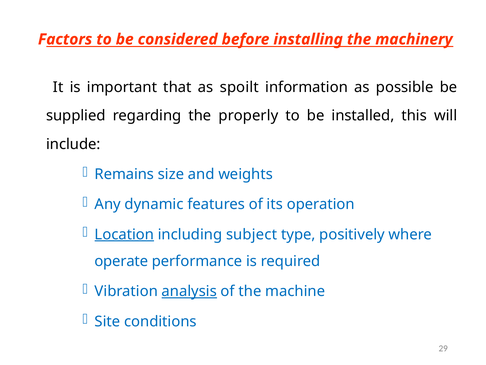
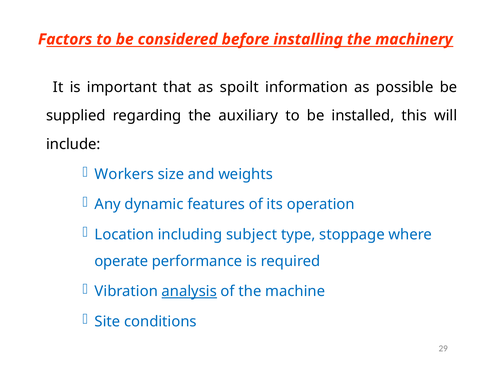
properly: properly -> auxiliary (248, 115)
Remains: Remains -> Workers (124, 174)
Location underline: present -> none (124, 234)
positively: positively -> stoppage (352, 234)
